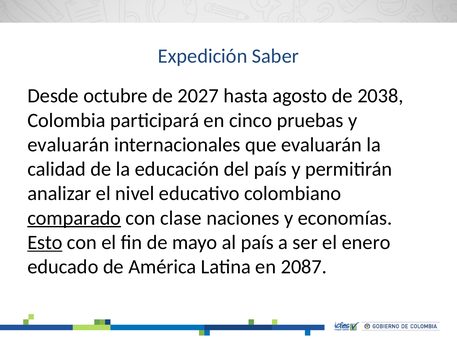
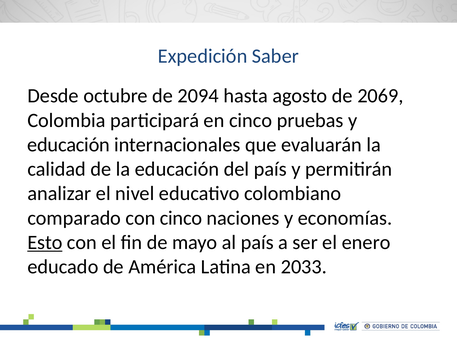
2027: 2027 -> 2094 (198, 96)
2038: 2038 -> 2069 (380, 96)
evaluarán: evaluarán -> educación (69, 145)
comparado underline: present -> none (74, 218)
con clase: clase -> cinco (181, 218)
2087: 2087 -> 2033 (304, 267)
